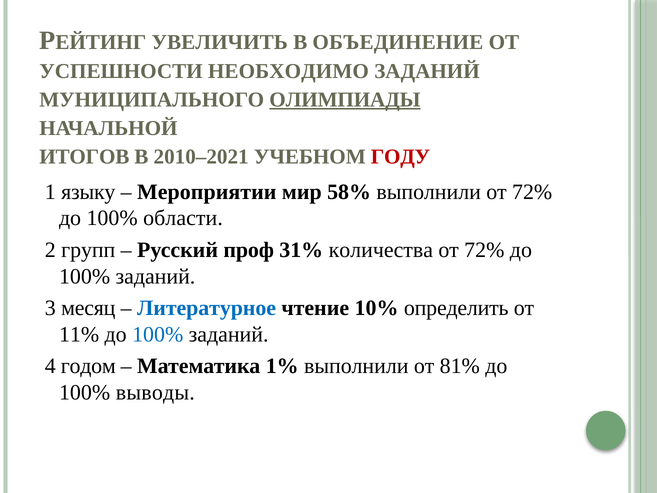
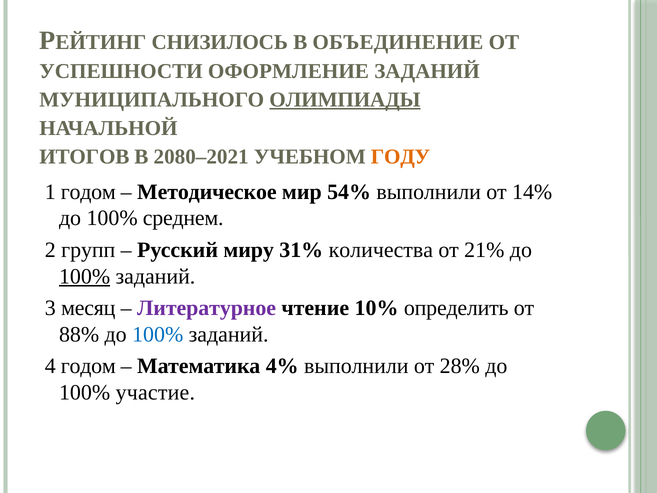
УВЕЛИЧИТЬ: УВЕЛИЧИТЬ -> СНИЗИЛОСЬ (220, 42)
НЕОБХОДИМО: НЕОБХОДИМО -> ОФОРМЛЕНИЕ (288, 71)
2010–2021: 2010–2021 -> 2080–2021 (201, 157)
ГОДУ colour: red -> orange (400, 157)
1 языку: языку -> годом (88, 192)
Мероприятии: Мероприятии -> Методическое (207, 192)
58%: 58% -> 54% (349, 192)
выполнили от 72%: 72% -> 14% (532, 192)
области: области -> среднем (183, 218)
проф: проф -> миру (249, 250)
72%: 72% -> 21% (484, 250)
100% underline: none -> present (85, 276)
Литературное colour: blue -> purple (207, 308)
11%: 11% -> 88% (79, 334)
1%: 1% -> 4% (282, 366)
81%: 81% -> 28% (460, 366)
выводы: выводы -> участие (155, 392)
